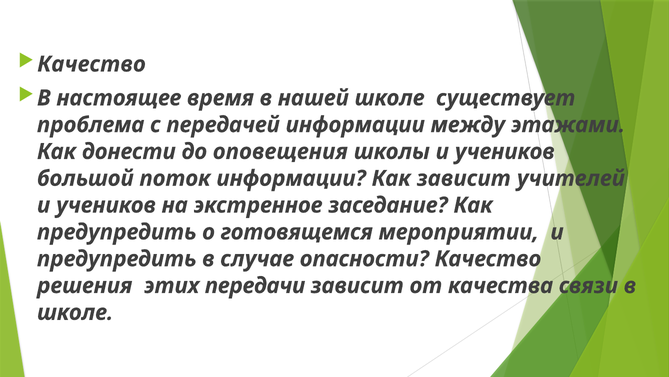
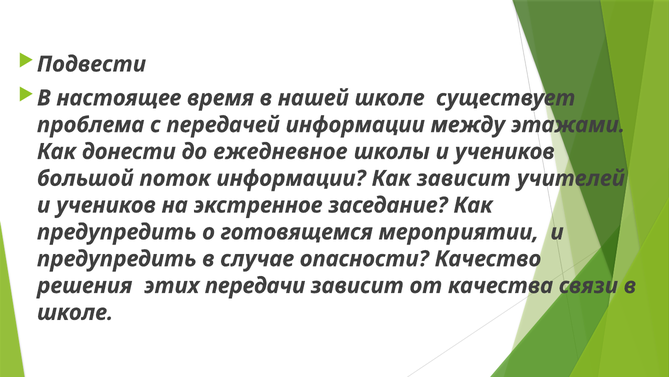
Качество: Качество -> Подвести (92, 64)
оповещения: оповещения -> ежедневное (280, 151)
